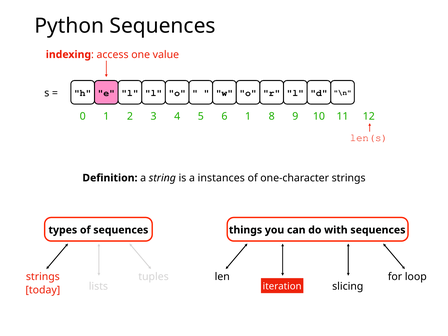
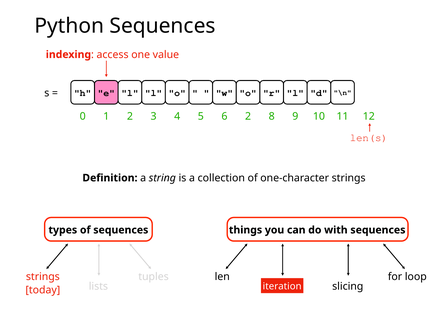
6 1: 1 -> 2 (248, 116)
instances: instances -> collection (221, 178)
